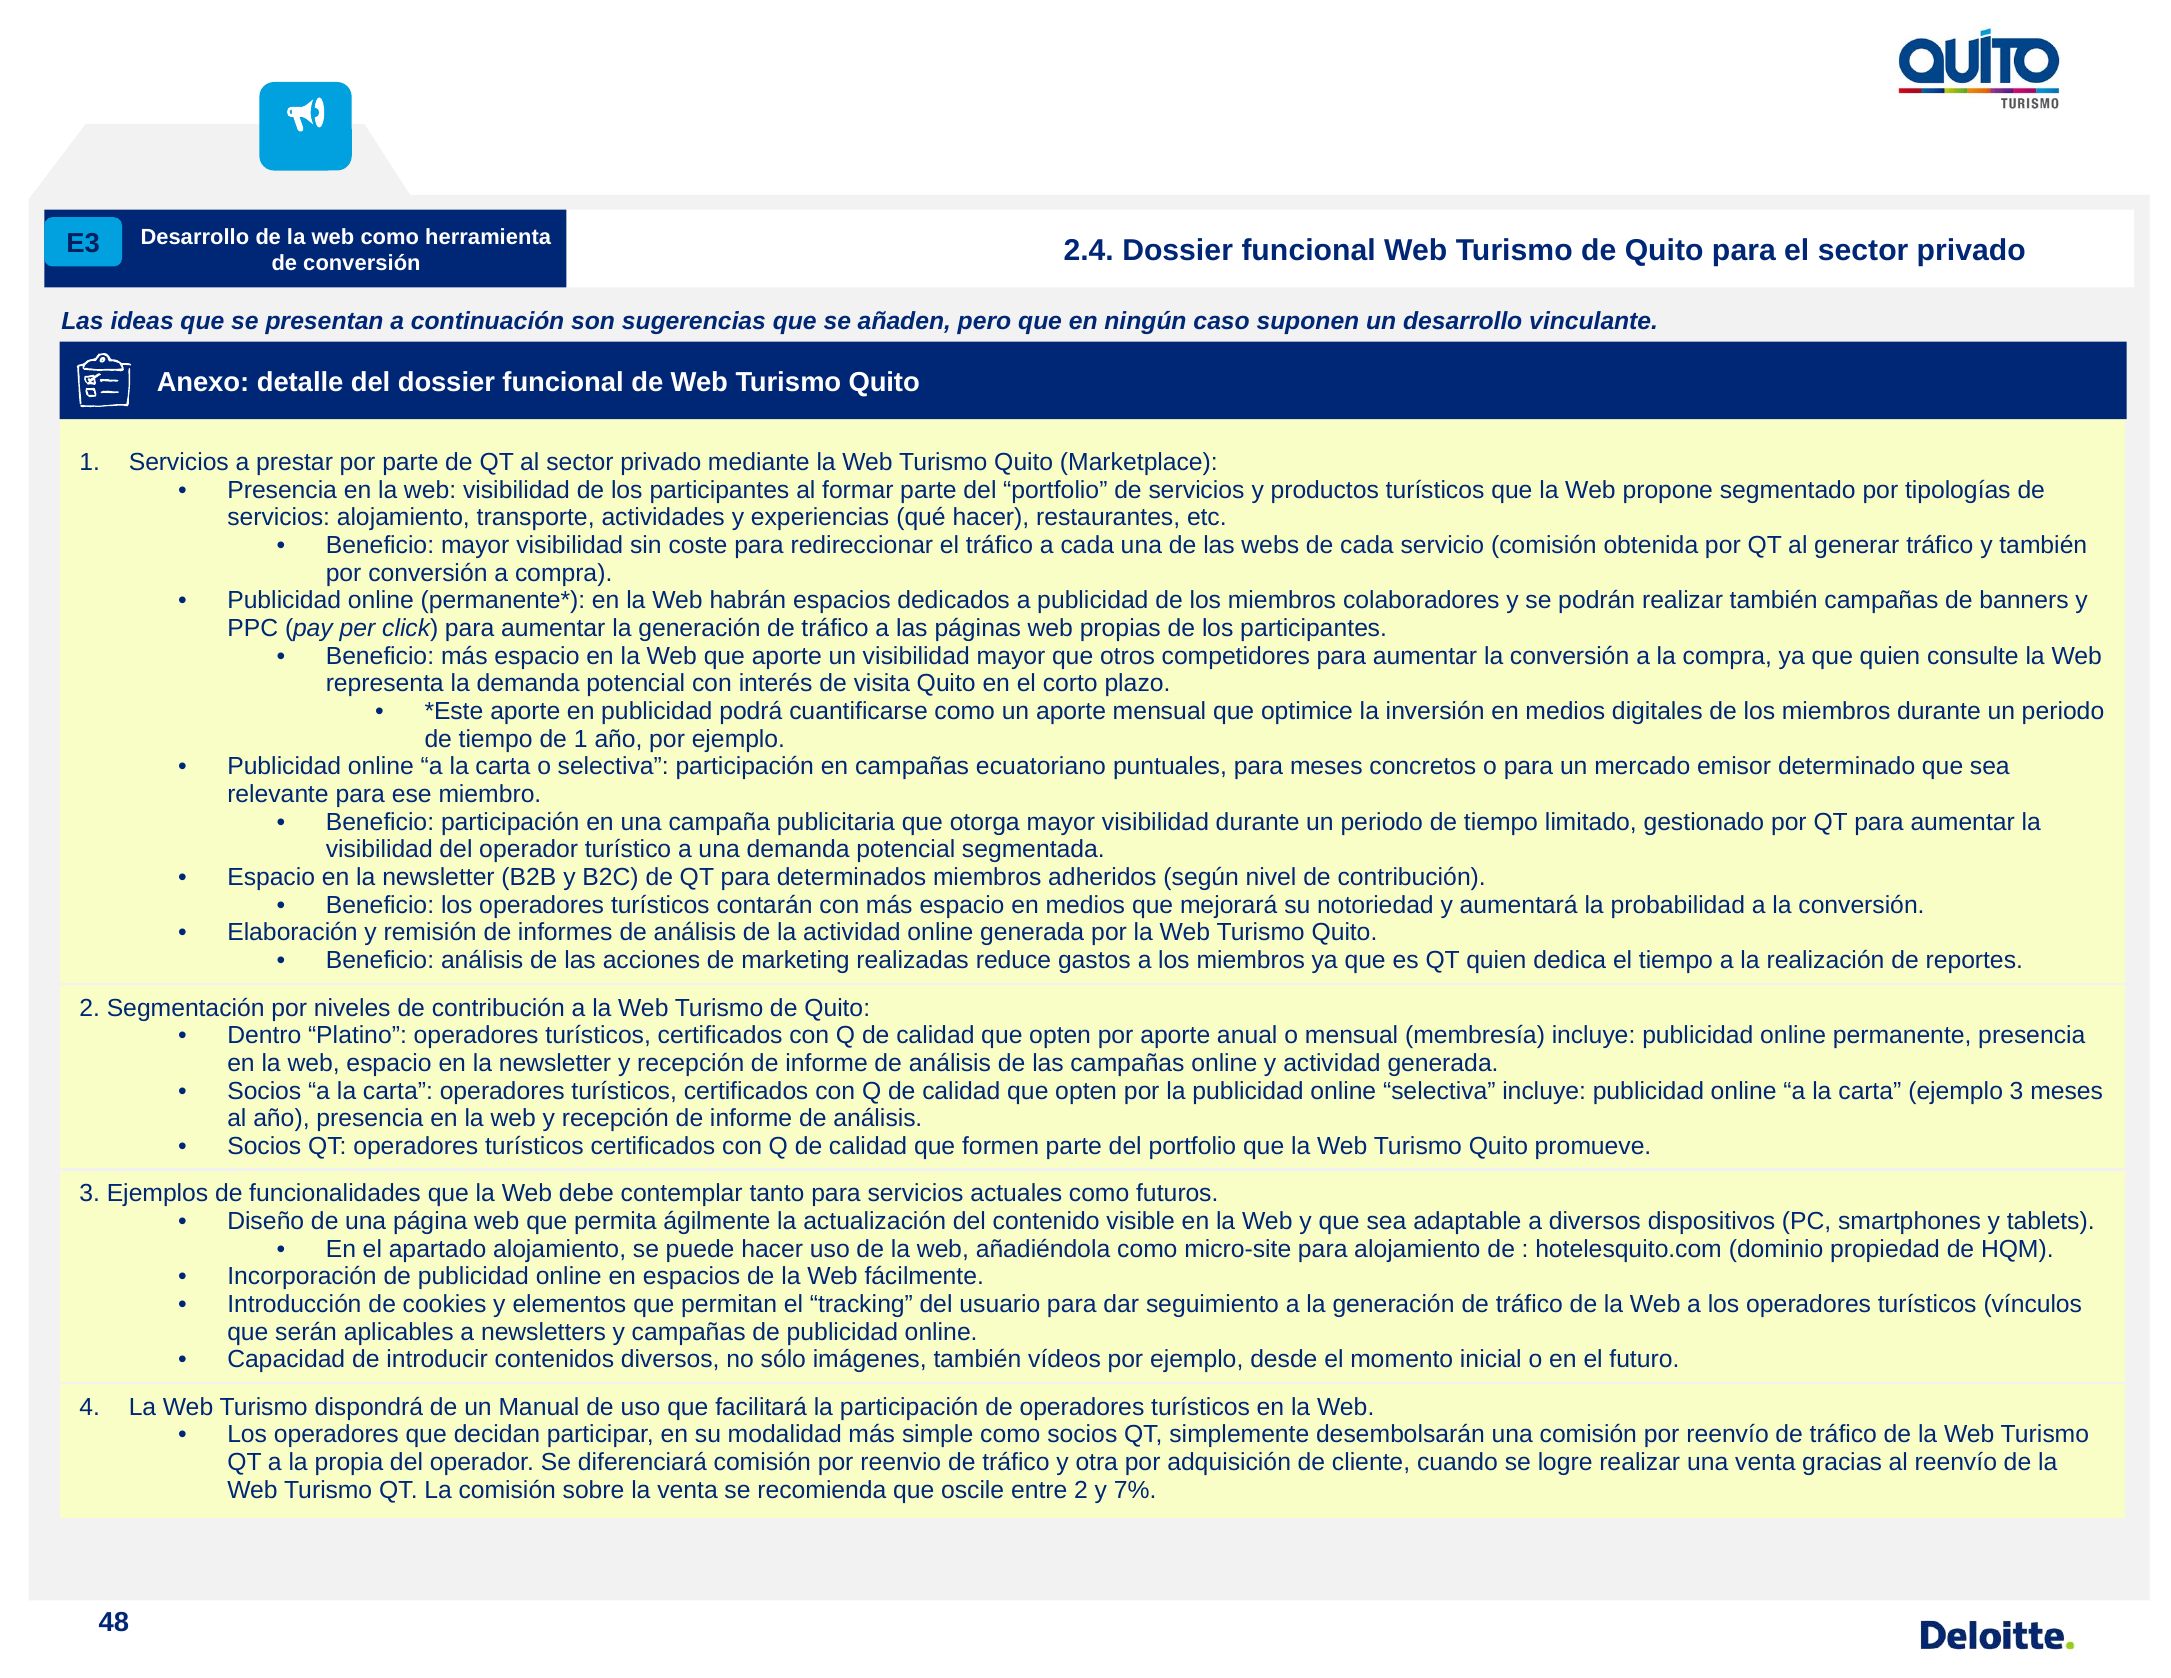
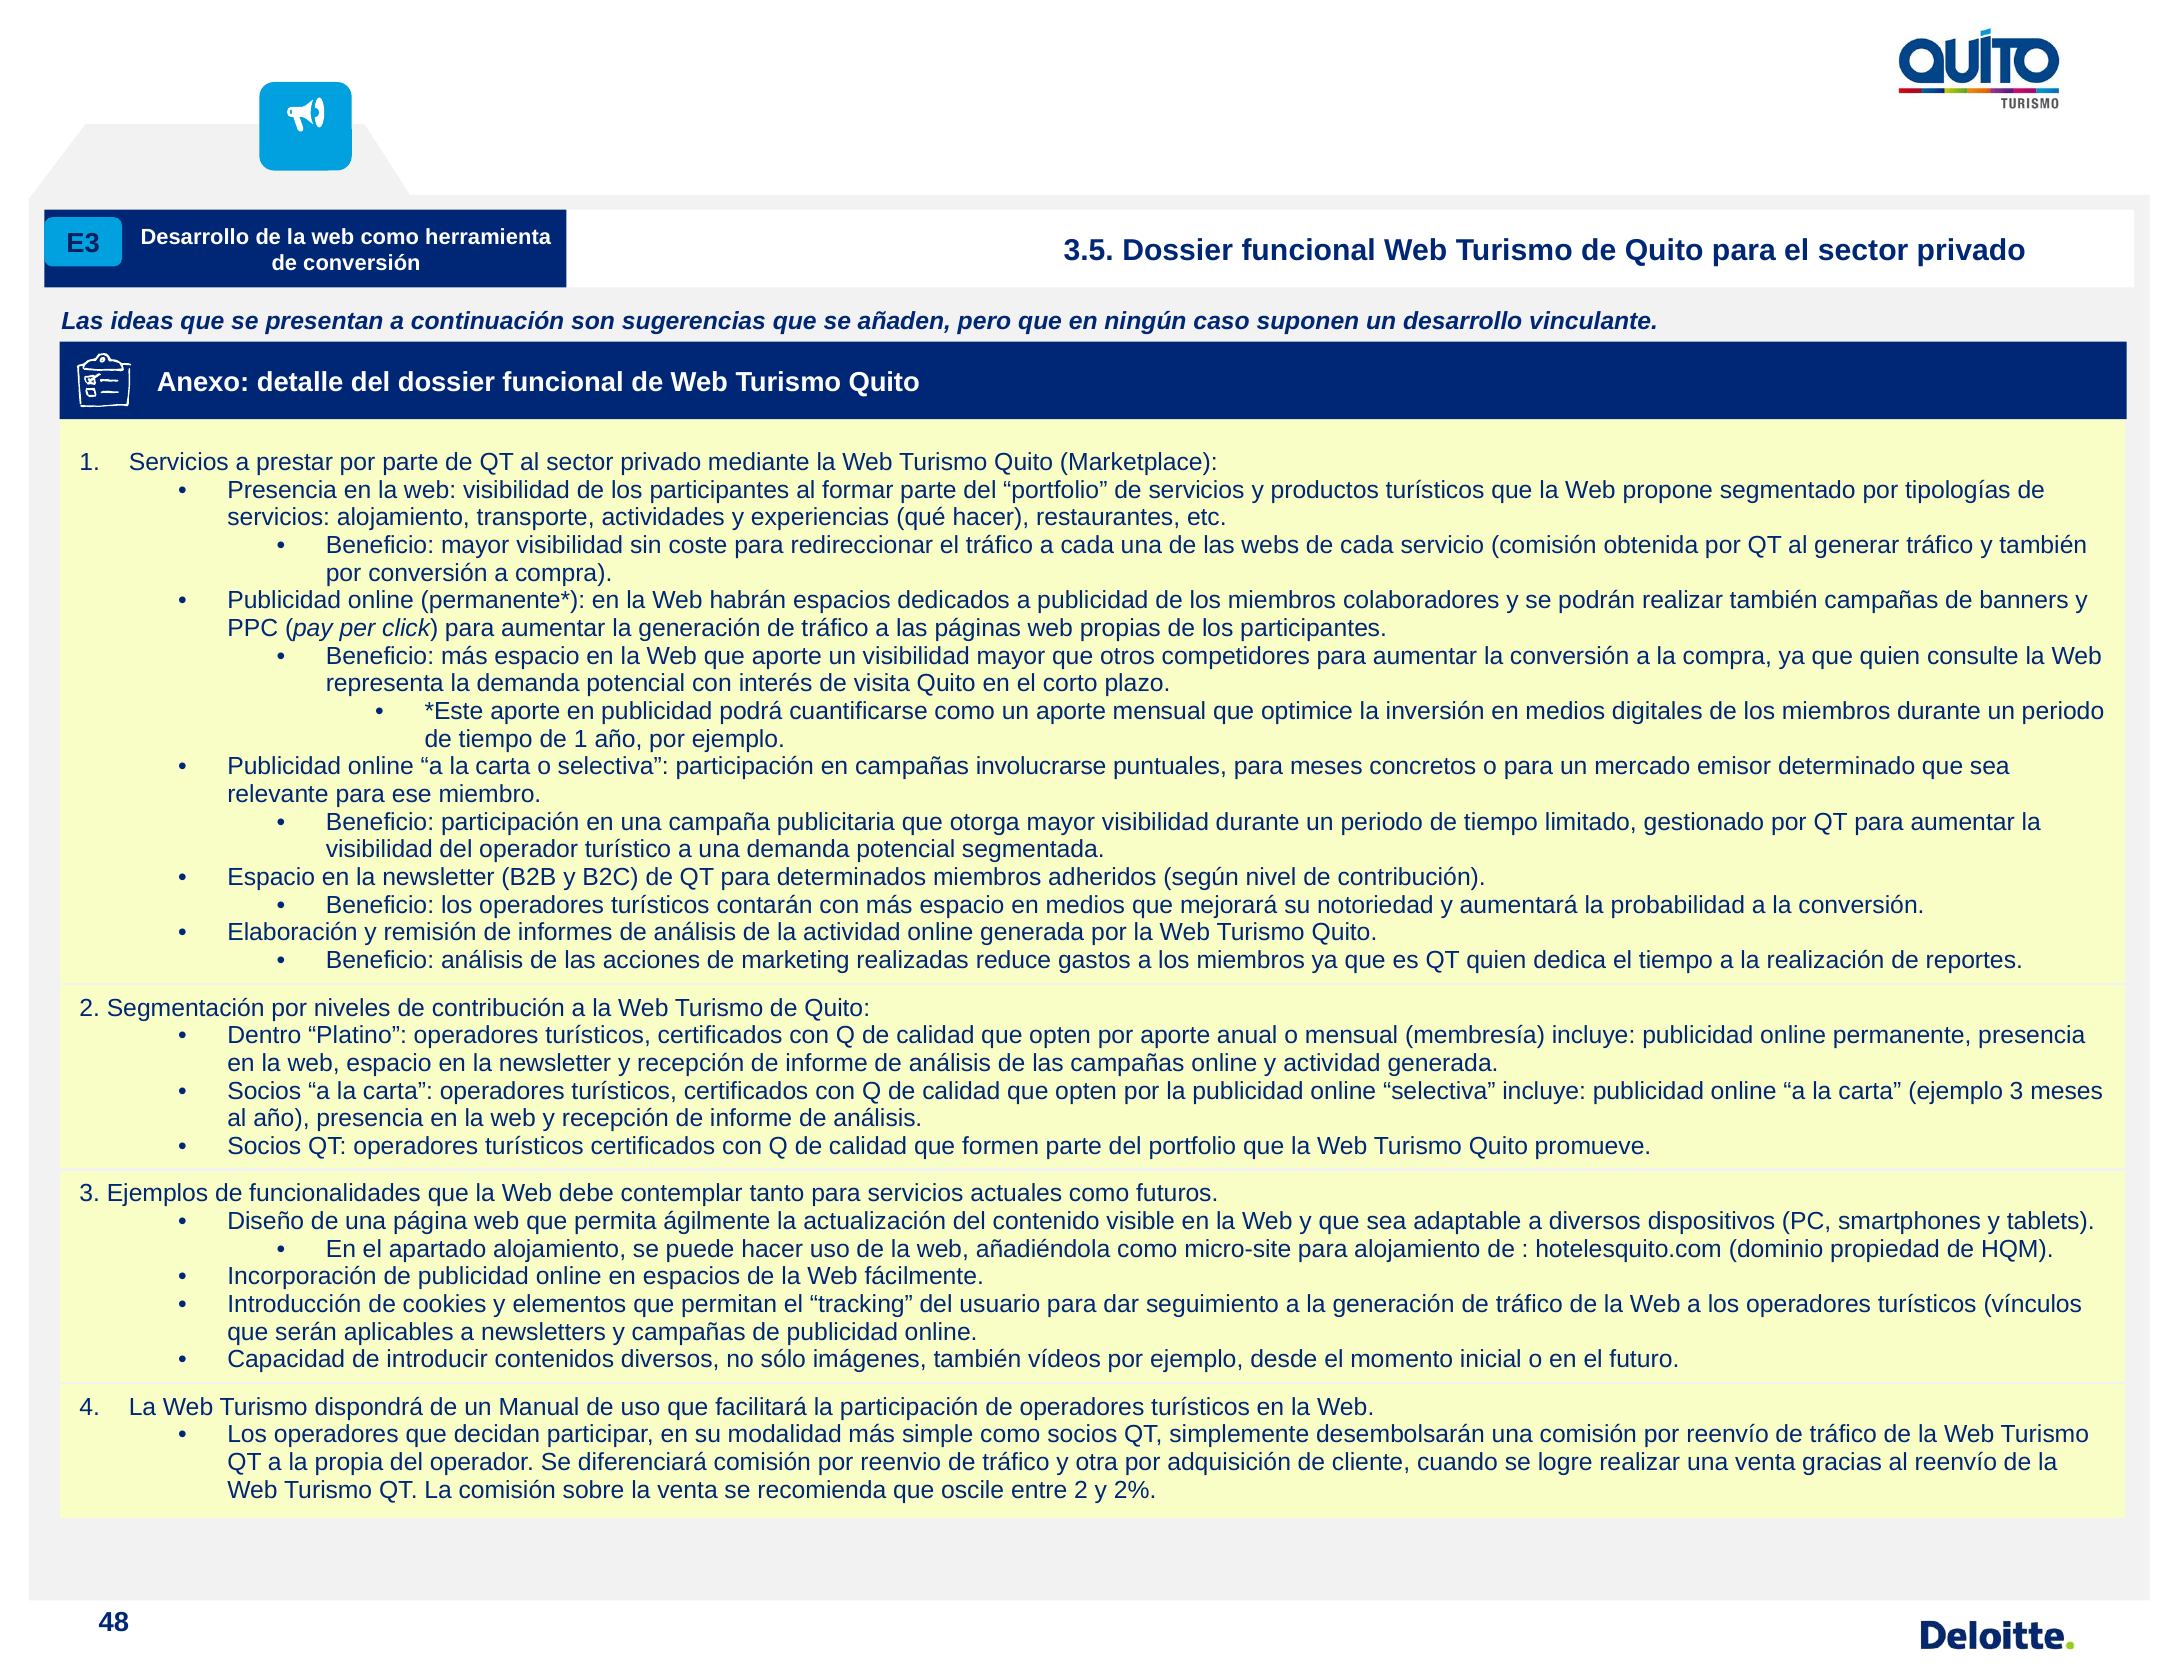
2.4: 2.4 -> 3.5 (1089, 251)
ecuatoriano: ecuatoriano -> involucrarse (1041, 767)
7%: 7% -> 2% (1135, 1490)
